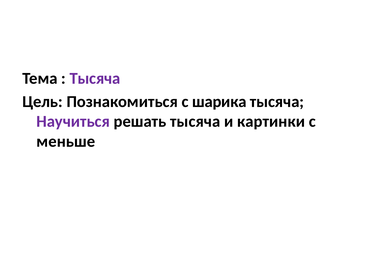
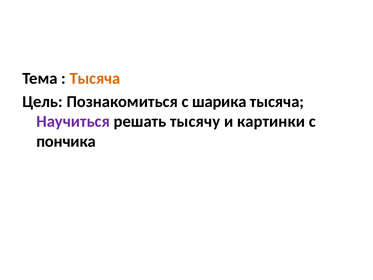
Тысяча colour: purple -> orange (95, 78)
решать тысяча: тысяча -> тысячу (195, 121)
меньше: меньше -> пончика (66, 141)
